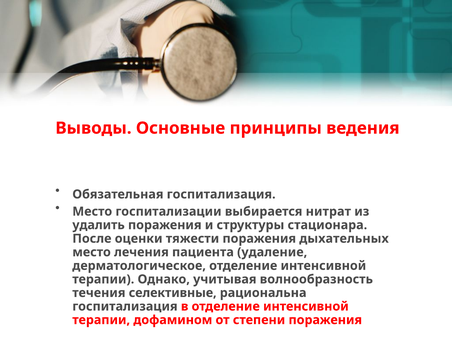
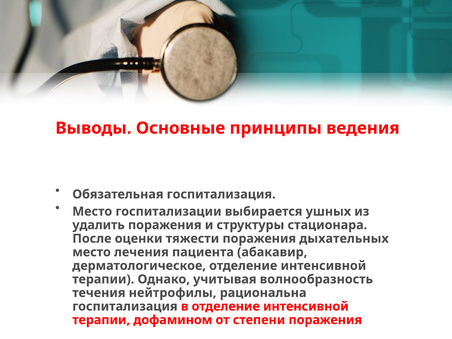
нитрат: нитрат -> ушных (328, 211)
удаление: удаление -> абакавир (272, 252)
селективные: селективные -> нейтрофилы (173, 293)
